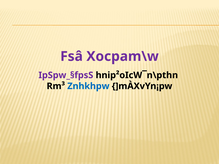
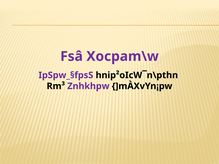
Znhkhpw colour: blue -> purple (88, 86)
